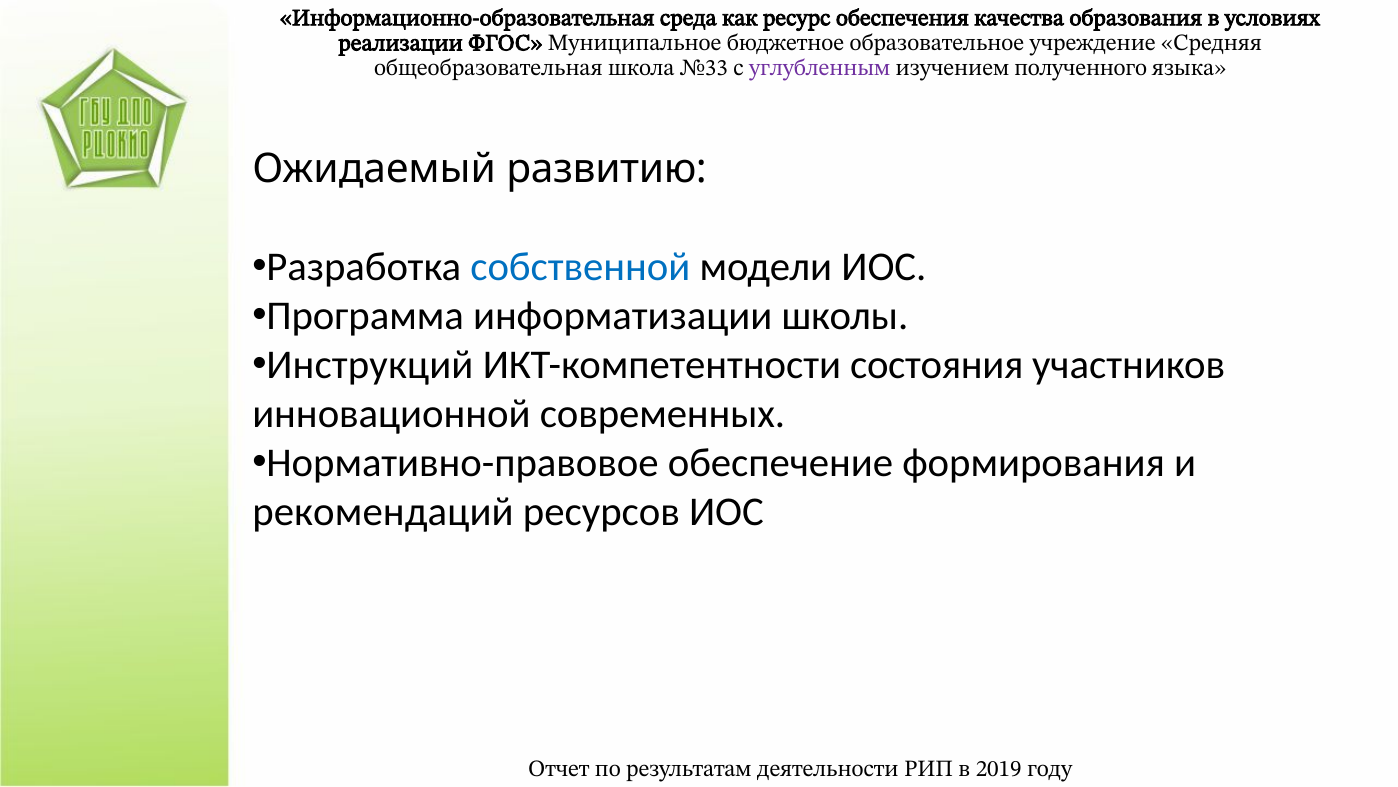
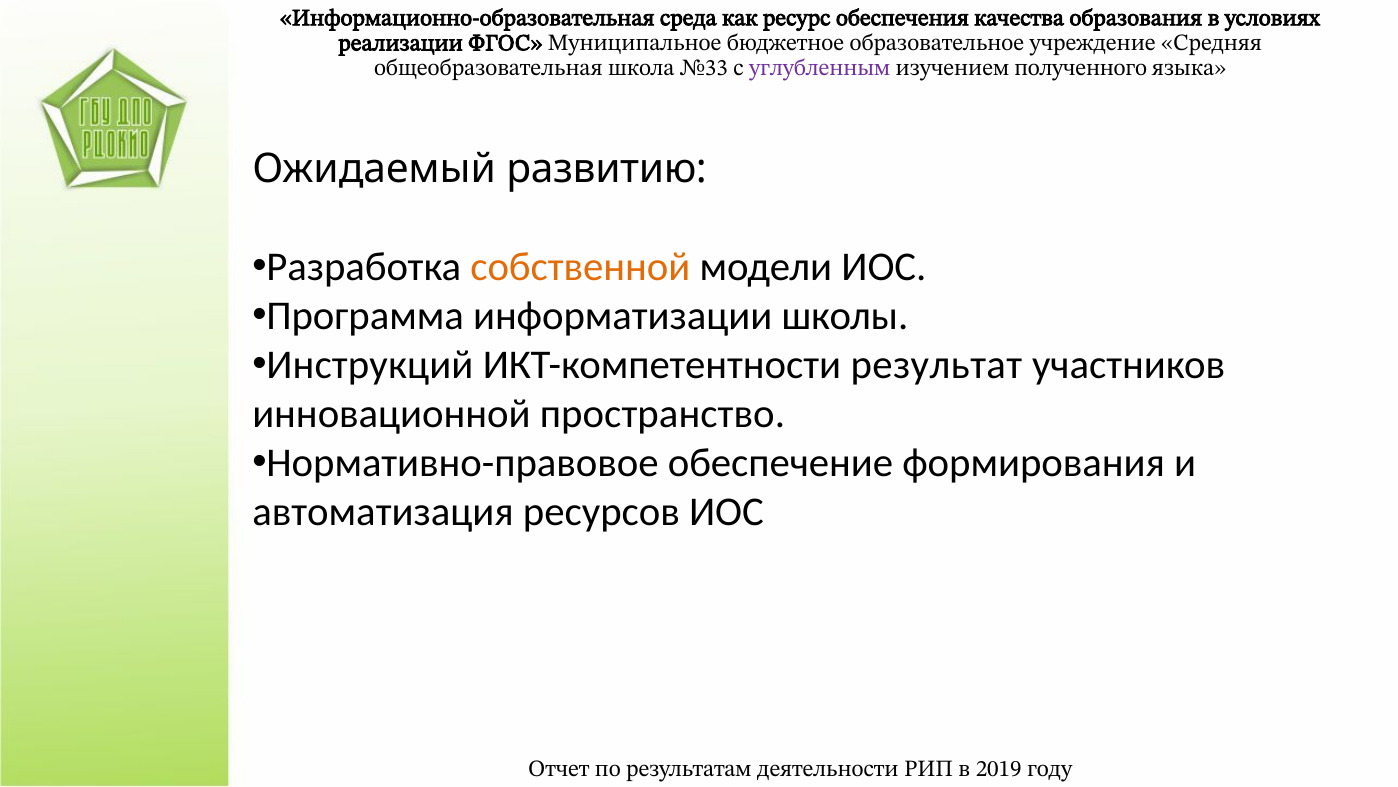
собственной colour: blue -> orange (580, 267)
состояния: состояния -> результат (936, 365)
современных: современных -> пространство (662, 414)
рекомендаций: рекомендаций -> автоматизация (383, 511)
